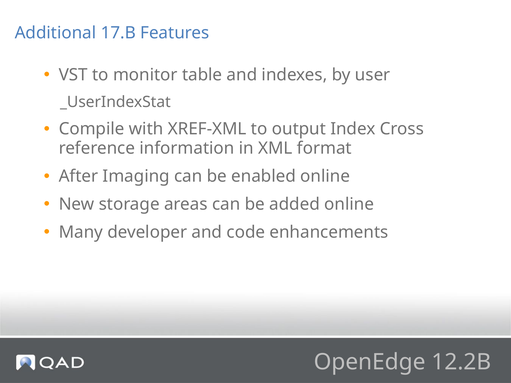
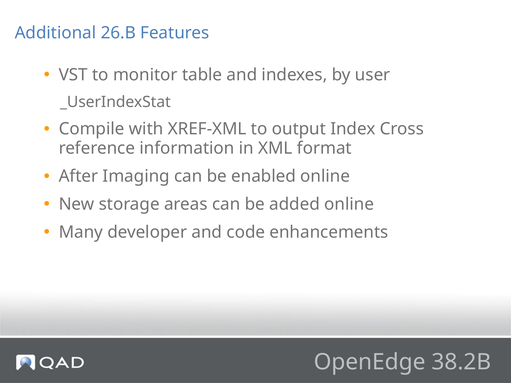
17.B: 17.B -> 26.B (118, 33)
12.2B: 12.2B -> 38.2B (461, 362)
